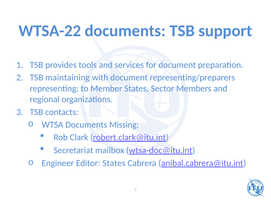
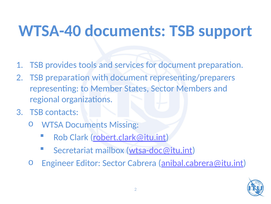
WTSA-22: WTSA-22 -> WTSA-40 (50, 31)
TSB maintaining: maintaining -> preparation (68, 77)
Editor States: States -> Sector (114, 163)
